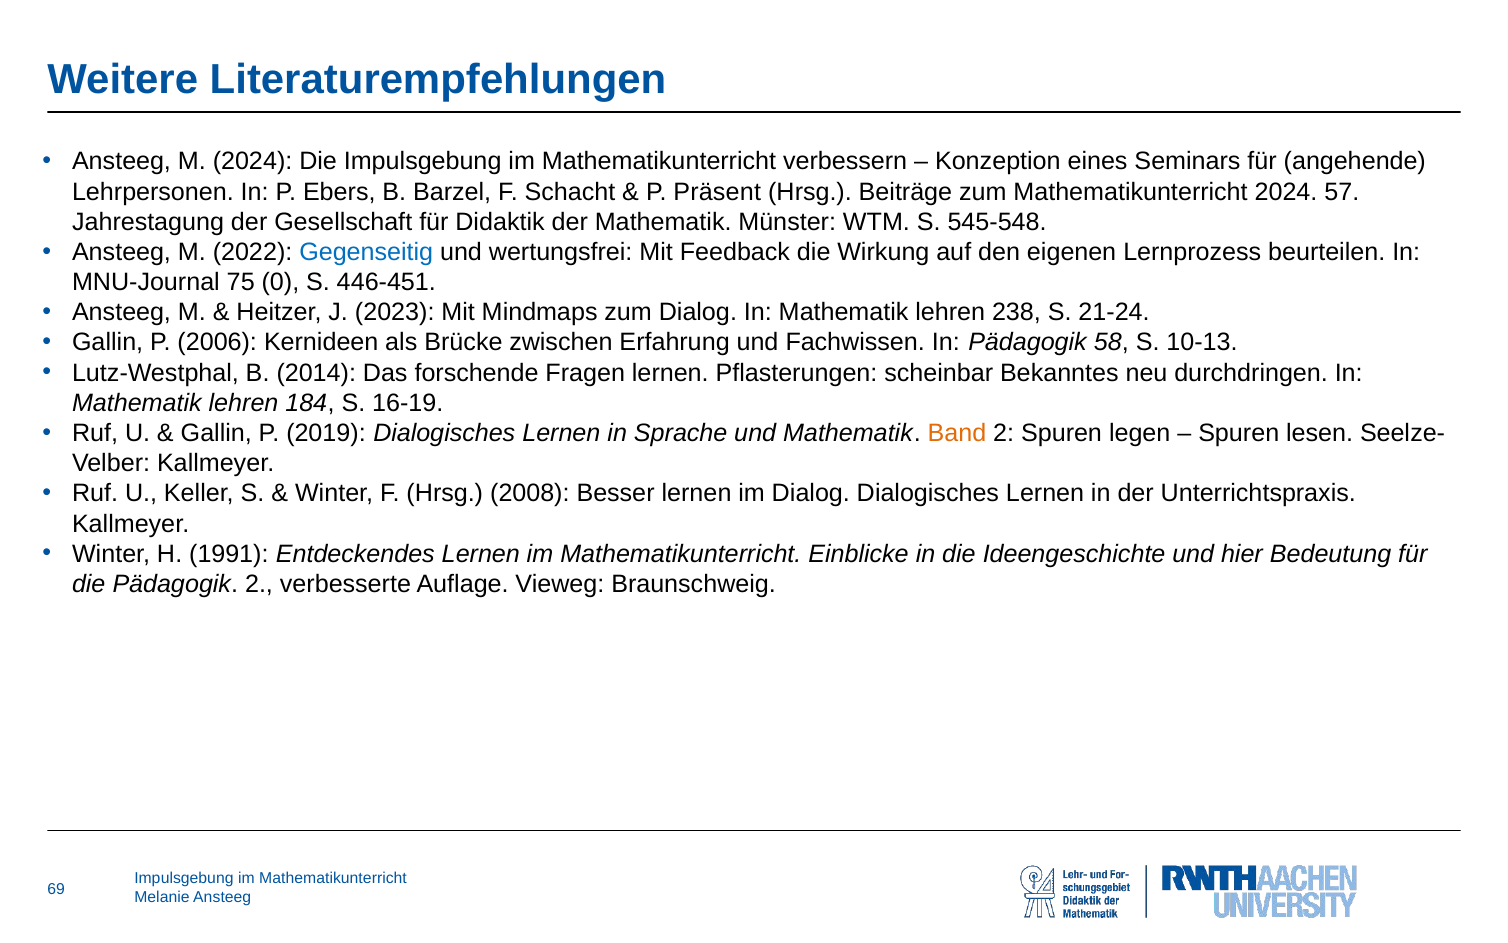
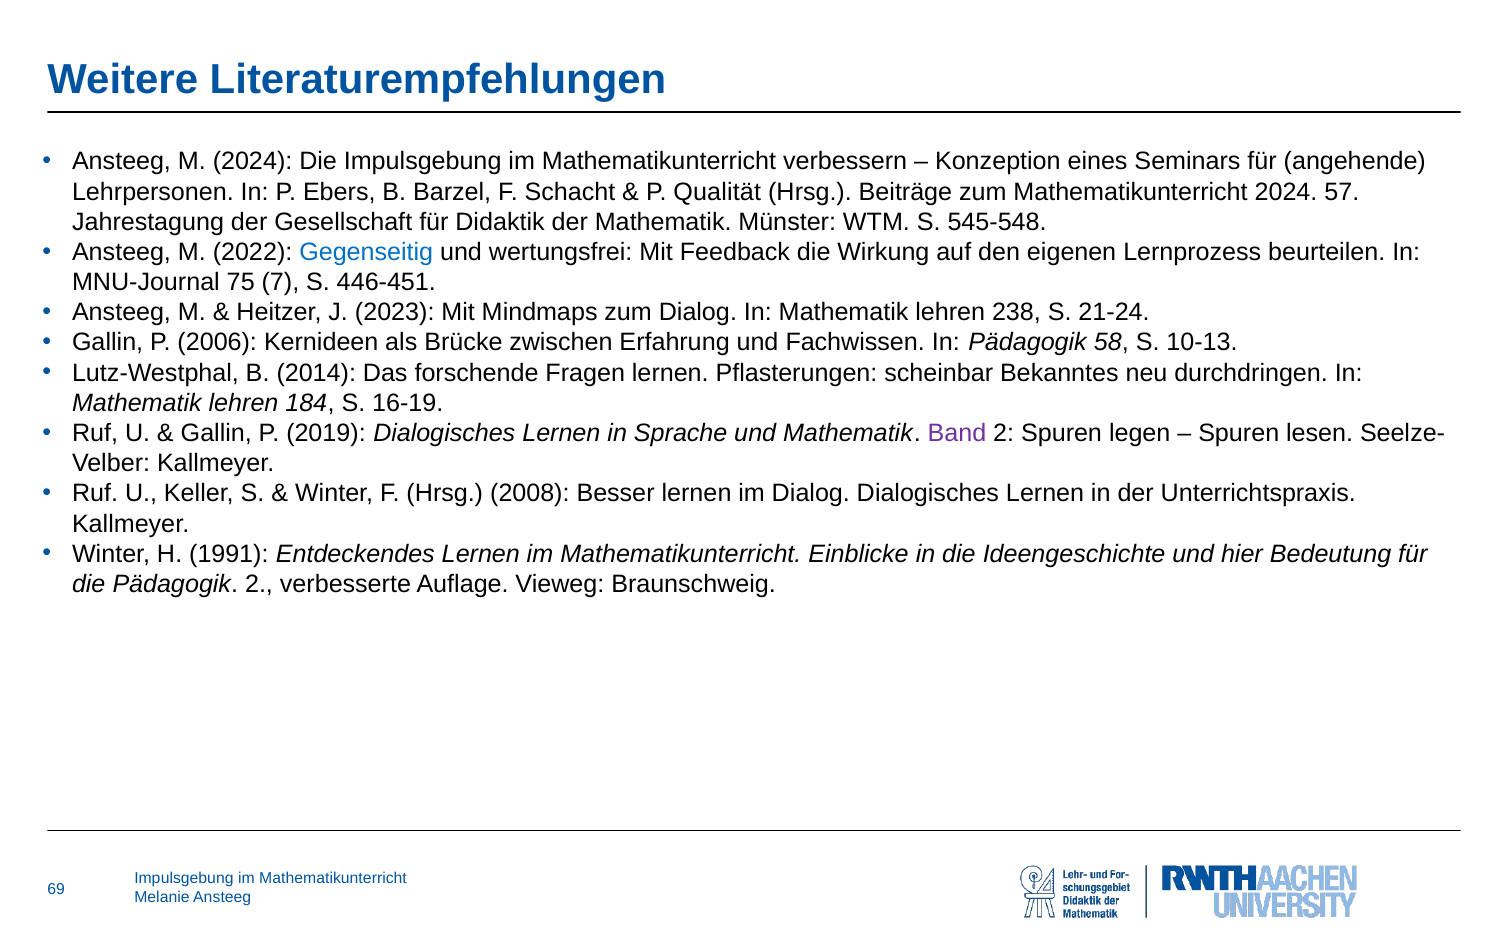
Präsent: Präsent -> Qualität (717, 192)
0: 0 -> 7 (280, 282)
Band colour: orange -> purple (957, 433)
